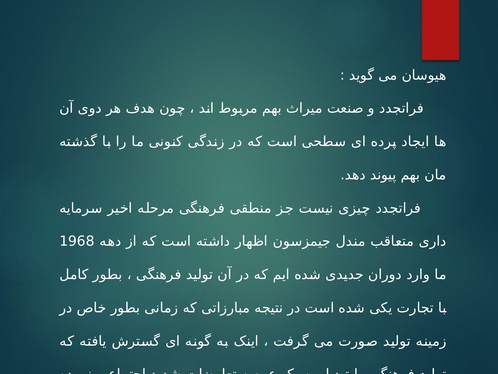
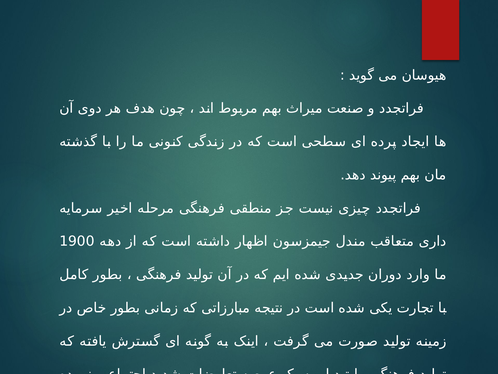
1968: 1968 -> 1900 (77, 241)
